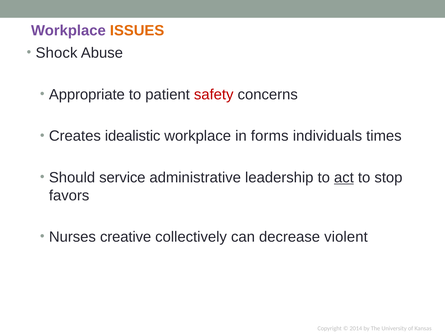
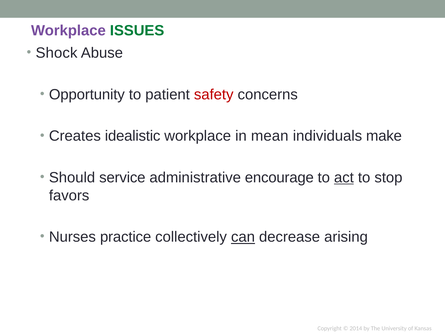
ISSUES colour: orange -> green (137, 31)
Appropriate: Appropriate -> Opportunity (87, 94)
forms: forms -> mean (270, 136)
times: times -> make (384, 136)
leadership: leadership -> encourage (279, 178)
creative: creative -> practice (126, 237)
can underline: none -> present (243, 237)
violent: violent -> arising (346, 237)
